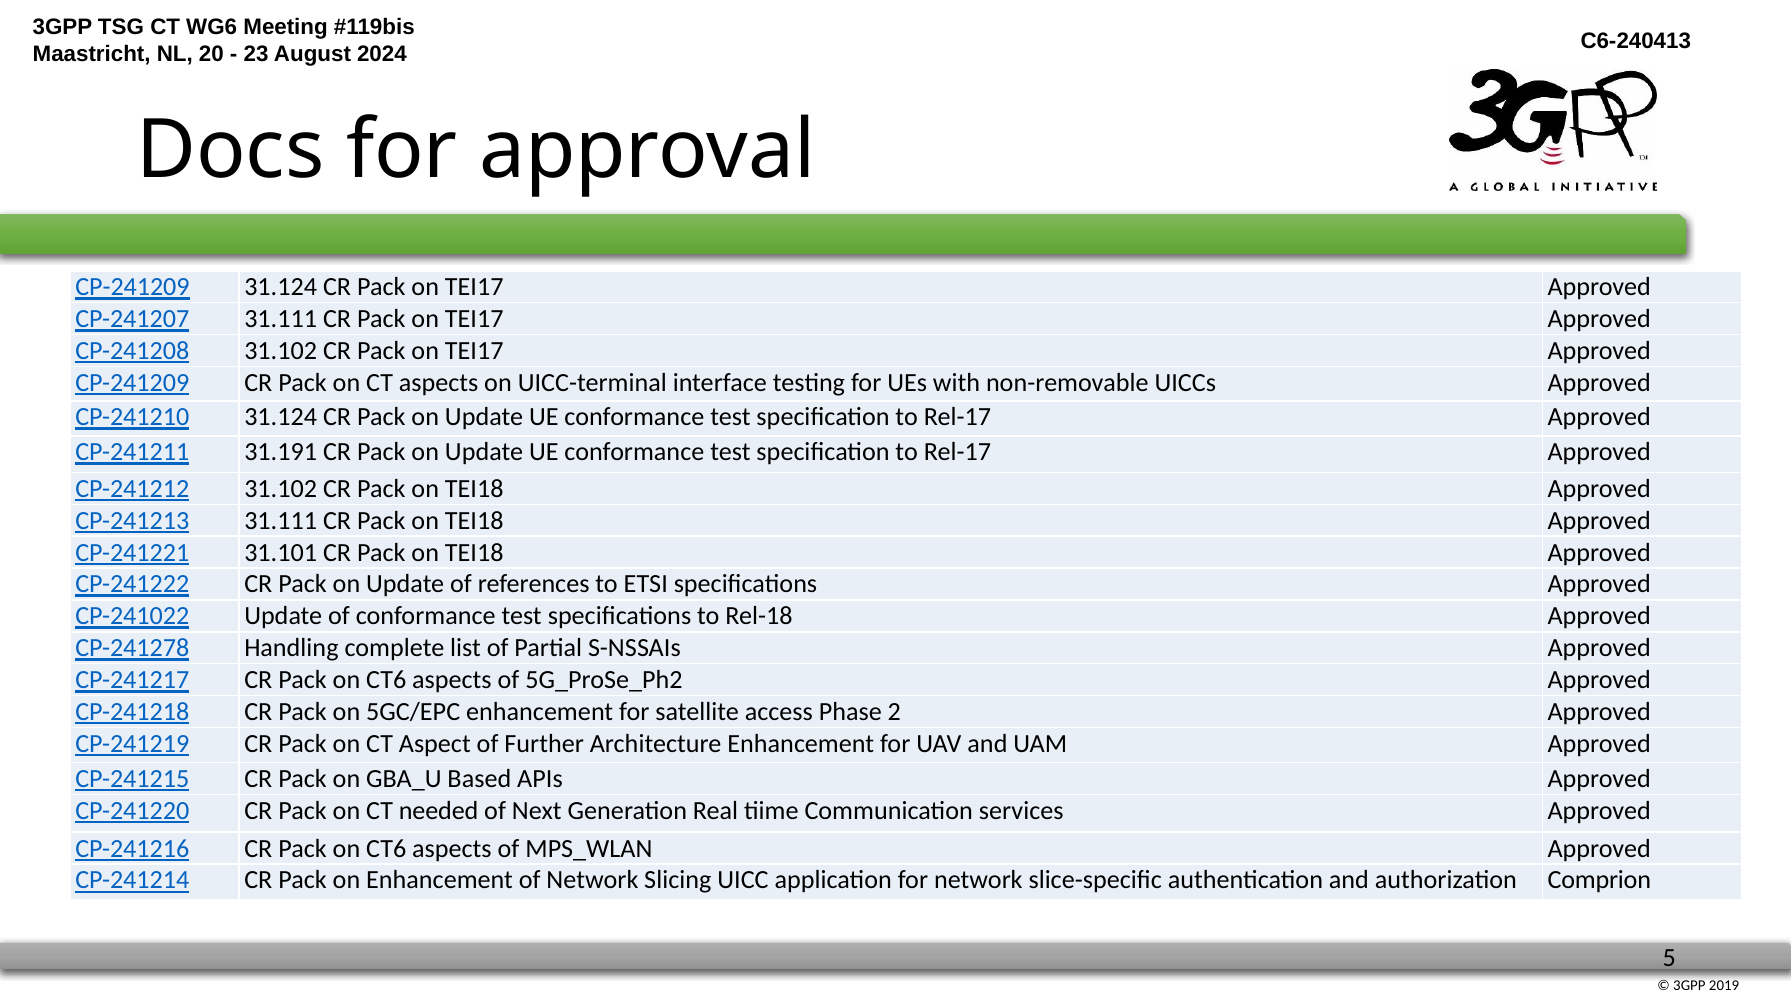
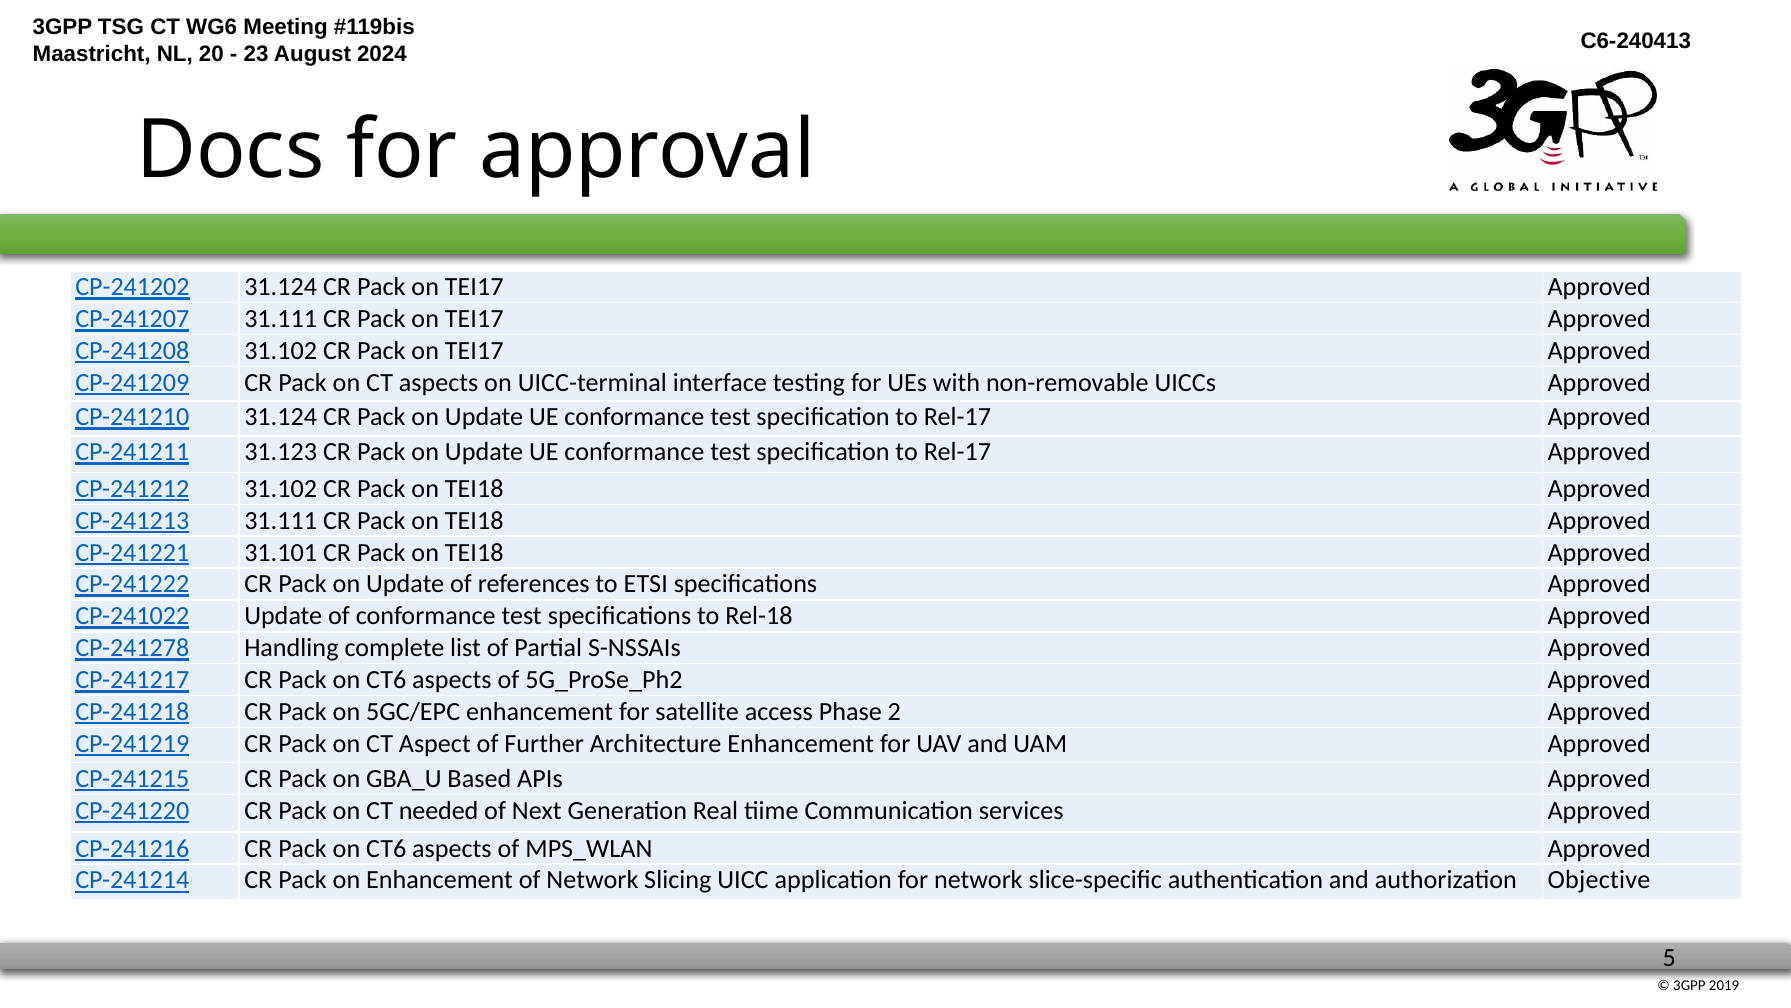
CP-241209: CP-241209 -> CP-241202 (132, 287)
31.191: 31.191 -> 31.123 (281, 452)
Comprion: Comprion -> Objective (1599, 880)
